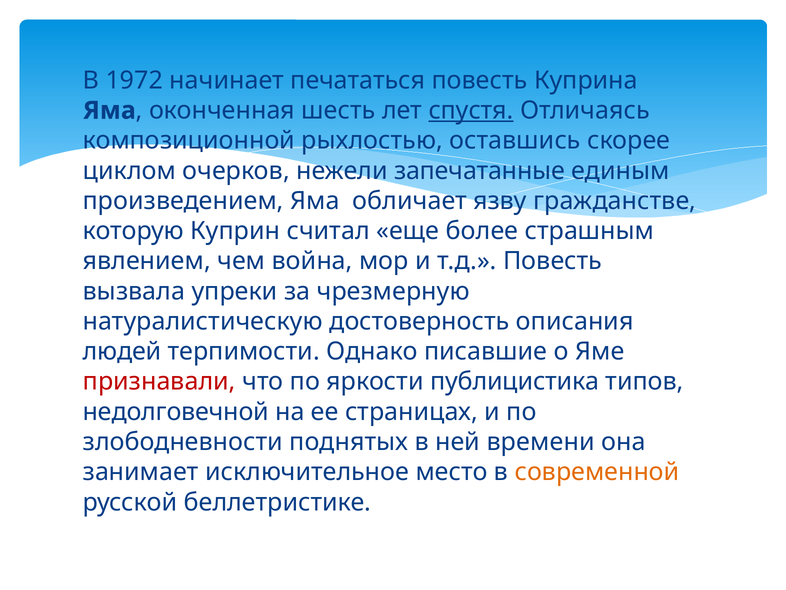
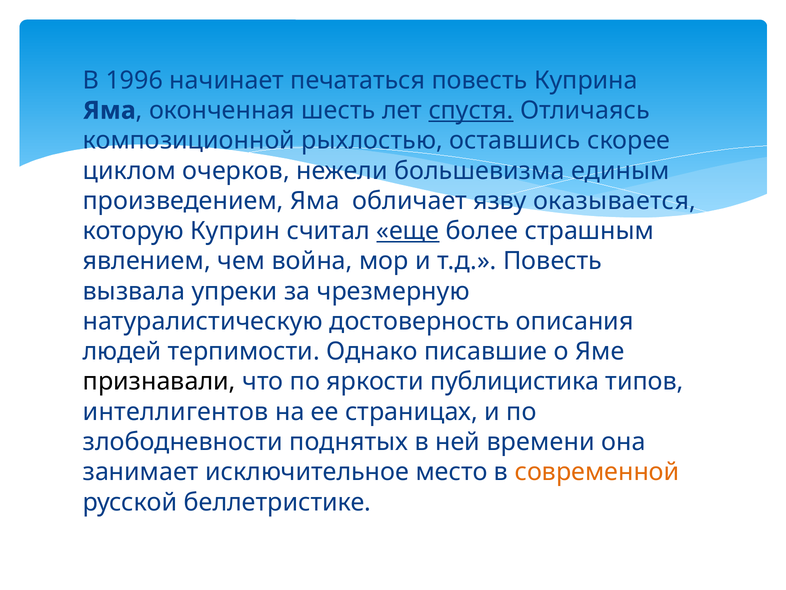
1972: 1972 -> 1996 (134, 80)
запечатанные: запечатанные -> большевизма (479, 171)
гражданстве: гражданстве -> оказывается (615, 201)
еще underline: none -> present (408, 231)
признавали colour: red -> black (159, 381)
недолговечной: недолговечной -> интеллигентов (176, 411)
